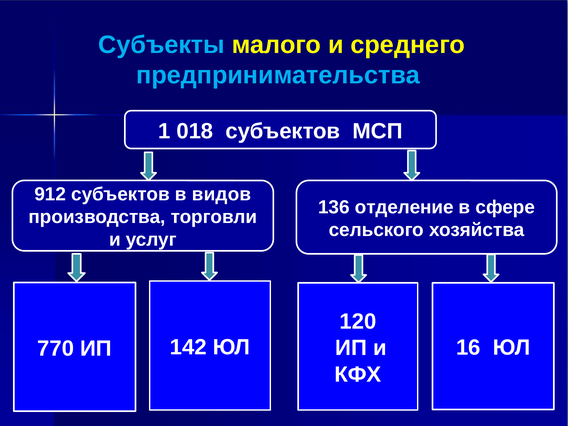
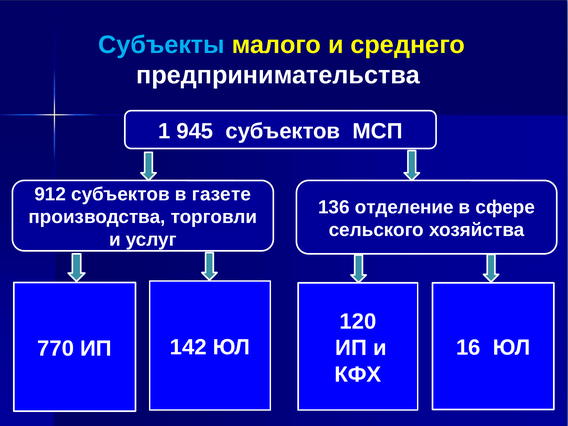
предпринимательства colour: light blue -> white (278, 75)
018: 018 -> 945 (195, 131)
видов: видов -> газете (221, 194)
